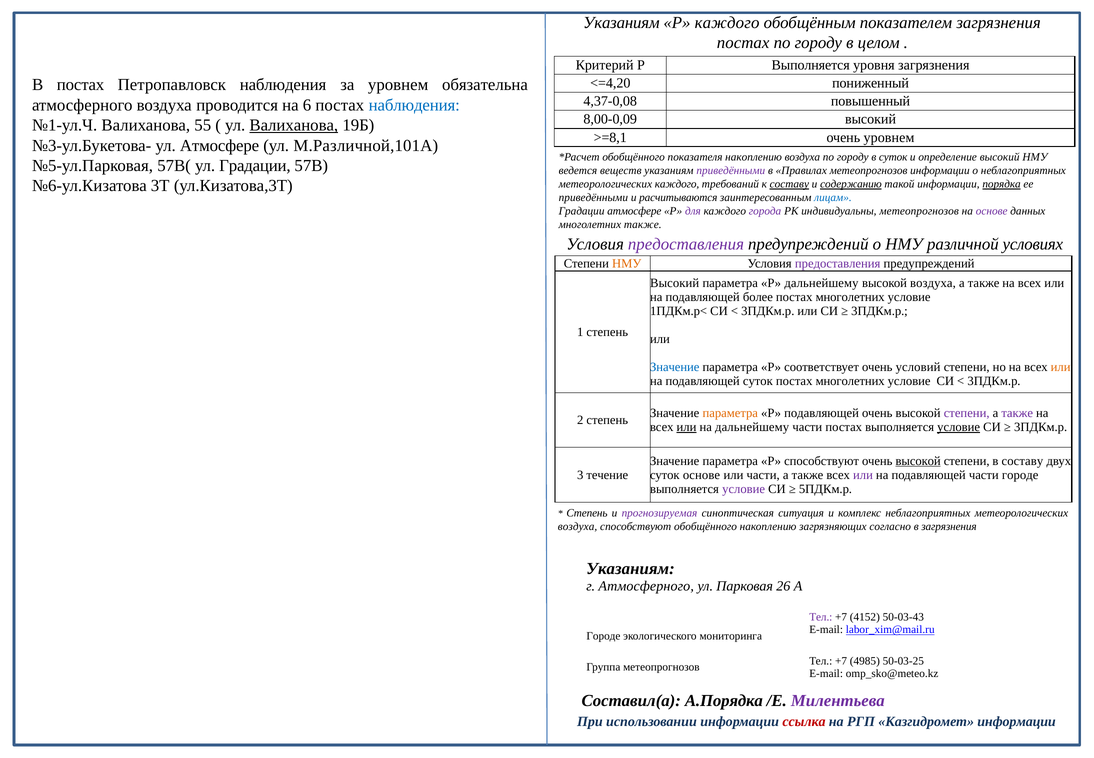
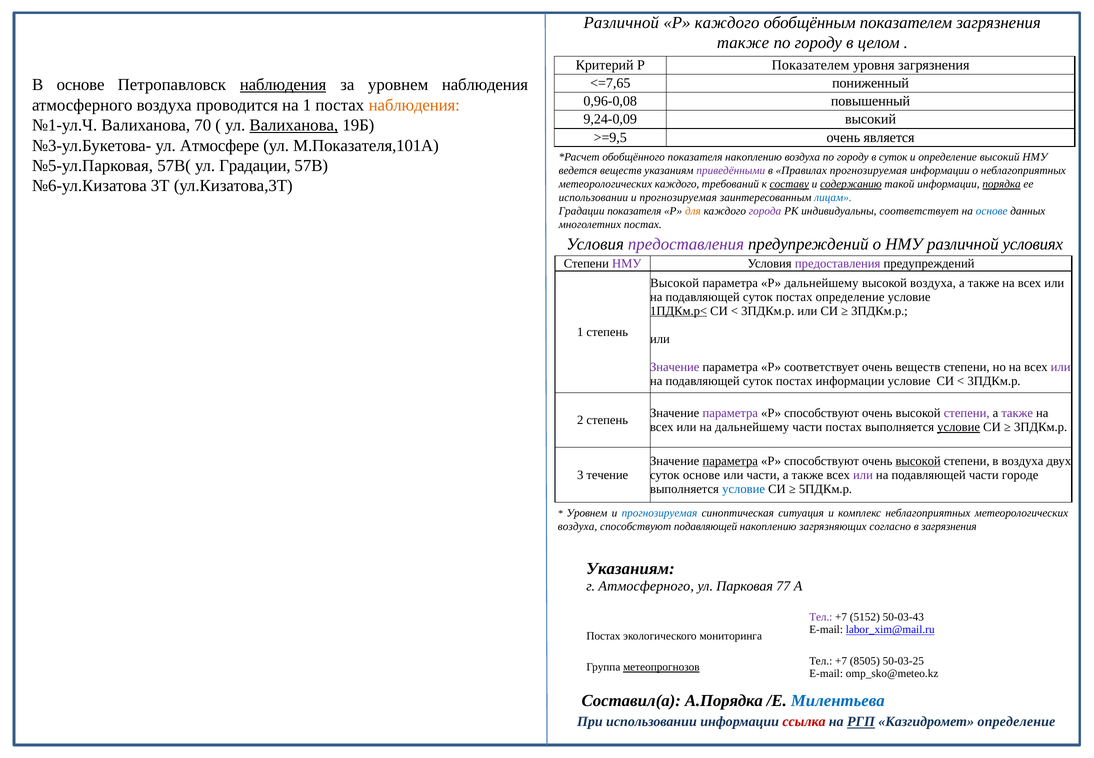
Указаниям: Указаниям -> Различной (621, 22)
постах: постах -> также (743, 43)
Р Выполняется: Выполняется -> Показателем (811, 65)
<=4,20: <=4,20 -> <=7,65 (610, 83)
В постах: постах -> основе (81, 85)
наблюдения underline: none -> present (283, 85)
уровнем обязательна: обязательна -> наблюдения (485, 85)
4,37-0,08: 4,37-0,08 -> 0,96-0,08 (610, 101)
на 6: 6 -> 1 (307, 105)
наблюдения colour: blue -> orange (414, 105)
8,00-0,09: 8,00-0,09 -> 9,24-0,09 (610, 119)
55: 55 -> 70 (203, 125)
>=8,1: >=8,1 -> >=9,5 (610, 137)
очень уровнем: уровнем -> является (889, 137)
М.Различной,101А: М.Различной,101А -> М.Показателя,101А (366, 145)
Правилах метеопрогнозов: метеопрогнозов -> прогнозируемая (868, 171)
приведёнными: приведёнными -> использовании (593, 197)
расчитываются: расчитываются -> прогнозируемая (678, 197)
Градации атмосфере: атмосфере -> показателя (634, 211)
для colour: purple -> orange (693, 211)
индивидуальны метеопрогнозов: метеопрогнозов -> соответствует (919, 211)
основе colour: purple -> blue (992, 211)
многолетних также: также -> постах (643, 224)
НМУ colour: orange -> purple (627, 263)
Высокий: Высокий -> Высокой (675, 283)
более: более -> суток (758, 297)
многолетних: многолетних -> определение (850, 297)
1ПДКм.р< underline: none -> present (679, 311)
Значение colour: blue -> purple (675, 367)
очень условий: условий -> веществ (918, 367)
или colour: orange -> purple (1061, 367)
многолетних: многолетних -> информации (850, 381)
параметра colour: orange -> purple (730, 413)
подавляющей: подавляющей -> способствуют (822, 413)
или underline: present -> none (686, 427)
параметра underline: none -> present (730, 460)
в составу: составу -> воздуха (1022, 460)
условие colour: purple -> blue (744, 488)
Степень: Степень -> Уровнем (587, 513)
прогнозируемая colour: purple -> blue (659, 513)
способствуют обобщённого: обобщённого -> подавляющей (706, 526)
26: 26 -> 77 (783, 586)
4152: 4152 -> 5152 (865, 617)
Городе: Городе -> Постах (603, 635)
4985: 4985 -> 8505 (865, 660)
метеопрогнозов underline: none -> present (661, 667)
Милентьева colour: purple -> blue (838, 700)
РГП underline: none -> present (861, 721)
Казгидромет информации: информации -> определение (1016, 721)
